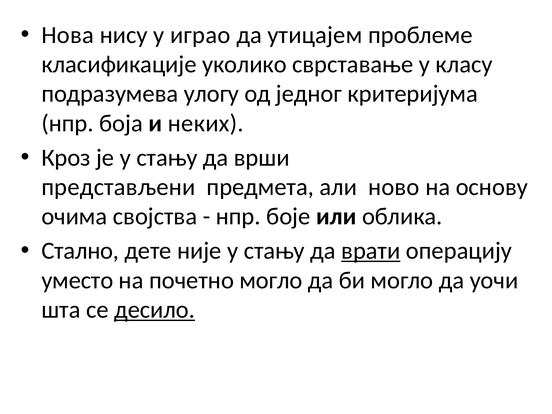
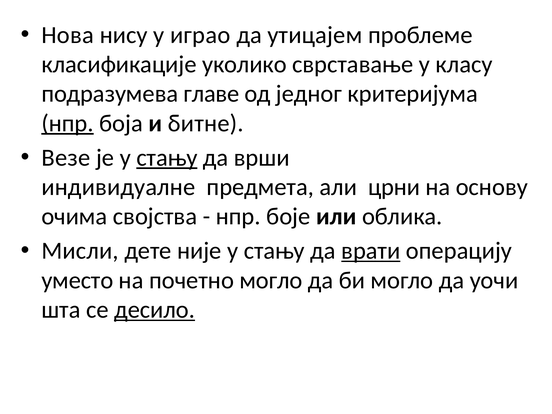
улогу: улогу -> главе (211, 94)
нпр underline: none -> present (68, 123)
неких: неких -> битне (206, 123)
Кроз: Кроз -> Везе (66, 158)
стању underline: none -> present (167, 158)
представљени: представљени -> индивидуалне (118, 187)
ново: ново -> црни (394, 187)
Стално: Стално -> Мисли (80, 251)
